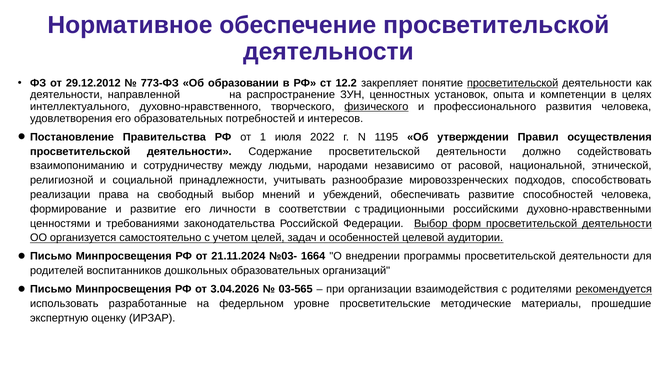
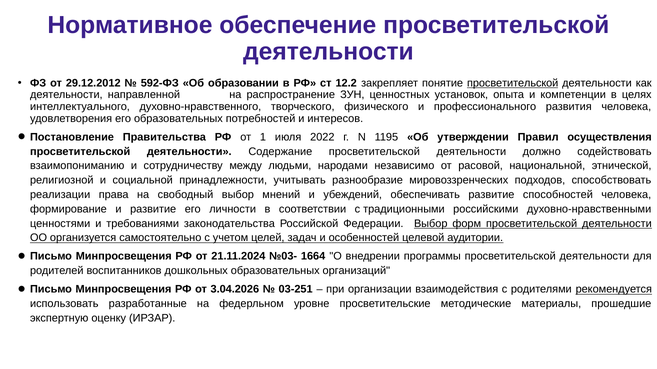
773-ФЗ: 773-ФЗ -> 592-ФЗ (160, 83)
физического underline: present -> none (376, 107)
03-565: 03-565 -> 03-251 (296, 290)
